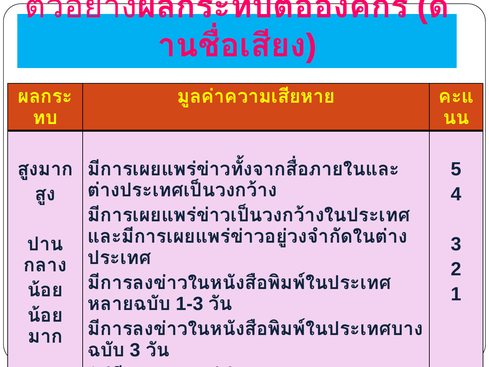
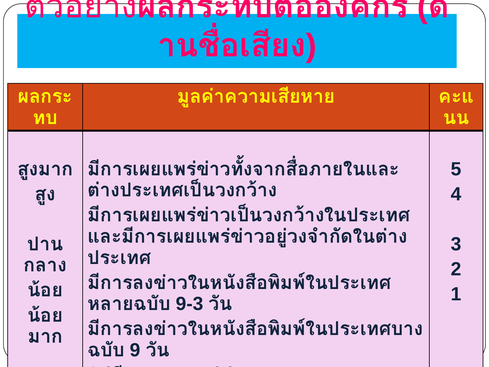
1-3: 1-3 -> 9-3 (190, 304)
3: 3 -> 9 (135, 350)
